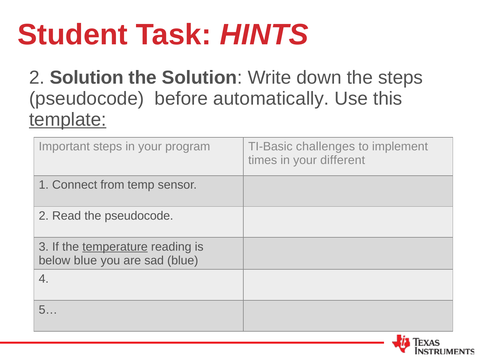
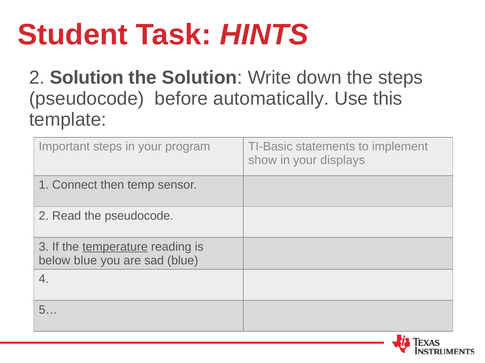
template underline: present -> none (68, 120)
challenges: challenges -> statements (326, 147)
times: times -> show (263, 161)
different: different -> displays (343, 161)
from: from -> then (112, 185)
